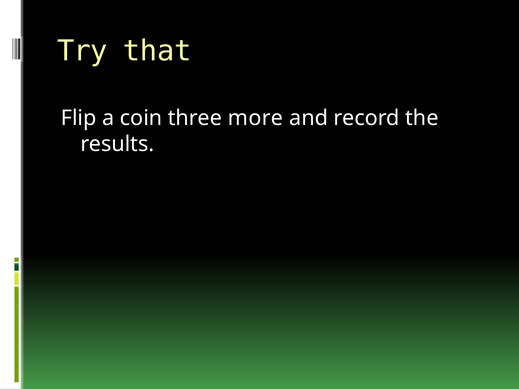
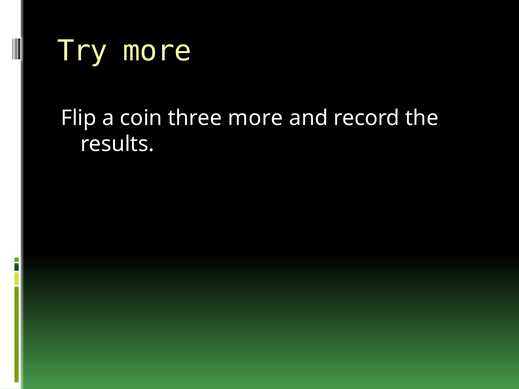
Try that: that -> more (157, 51)
